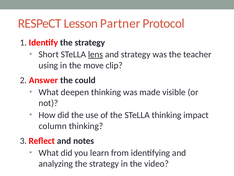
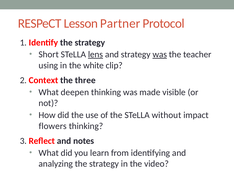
was underline: none -> present (160, 54)
move: move -> white (94, 65)
Answer: Answer -> Context (44, 80)
could: could -> three (85, 80)
STeLLA thinking: thinking -> without (166, 115)
column: column -> flowers (53, 126)
